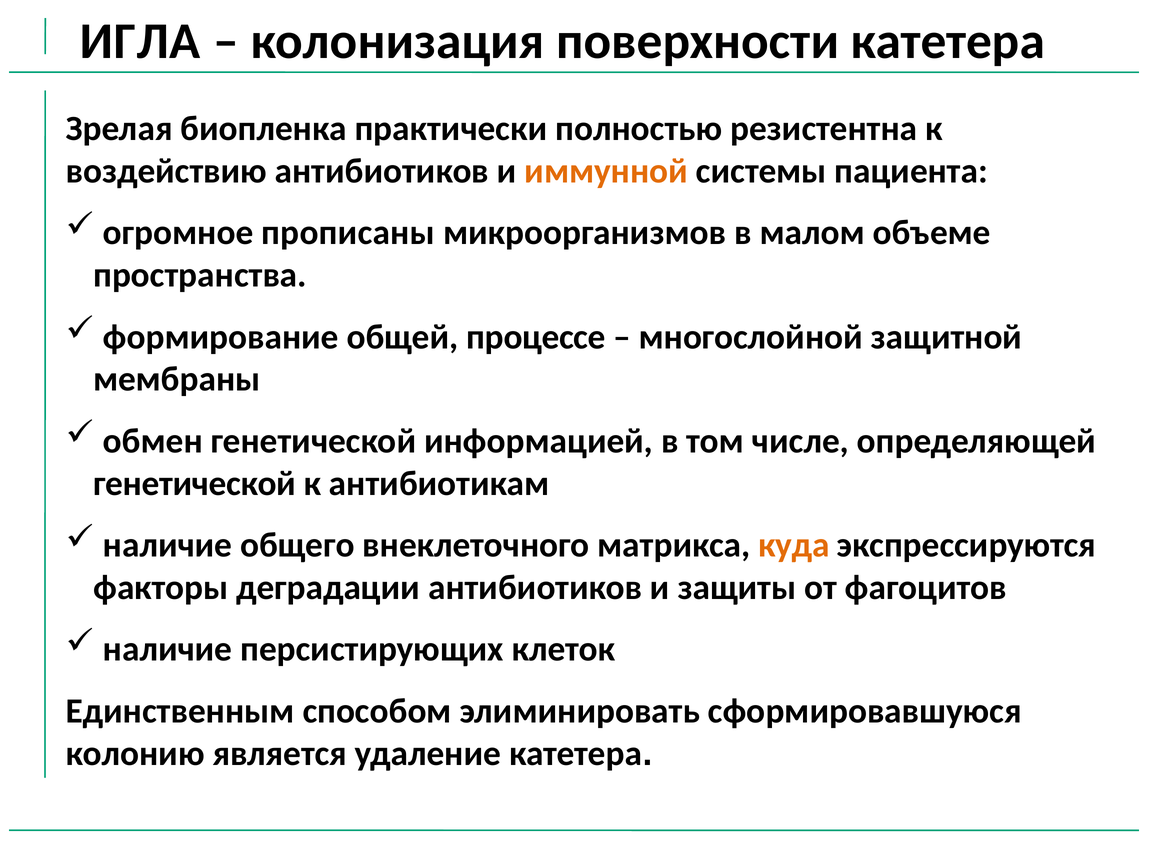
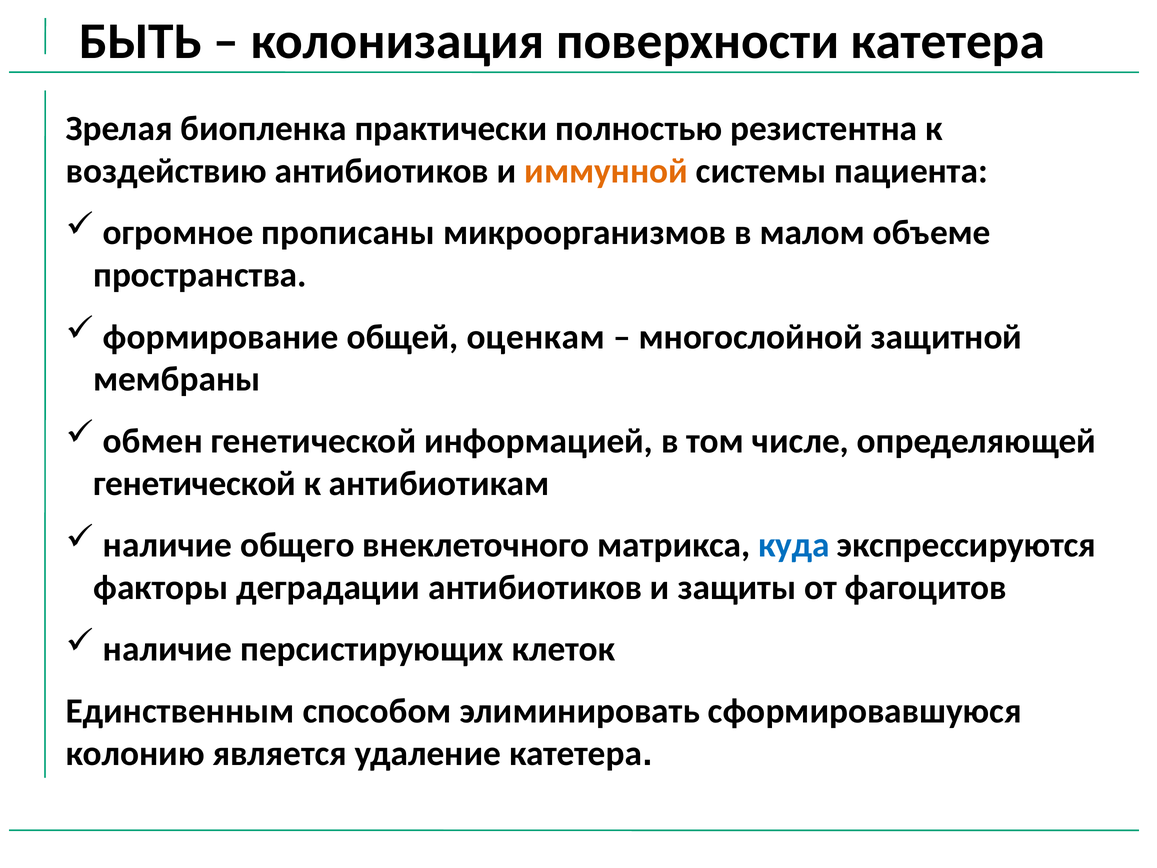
ИГЛА: ИГЛА -> БЫТЬ (141, 41)
процессе: процессе -> оценкам (536, 337)
куда colour: orange -> blue (794, 545)
